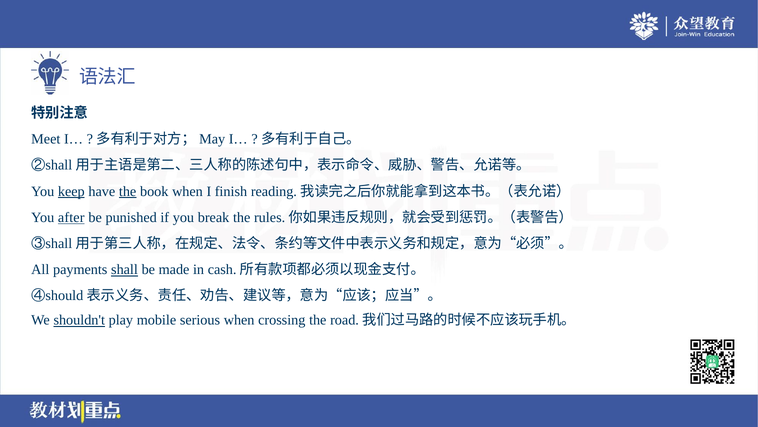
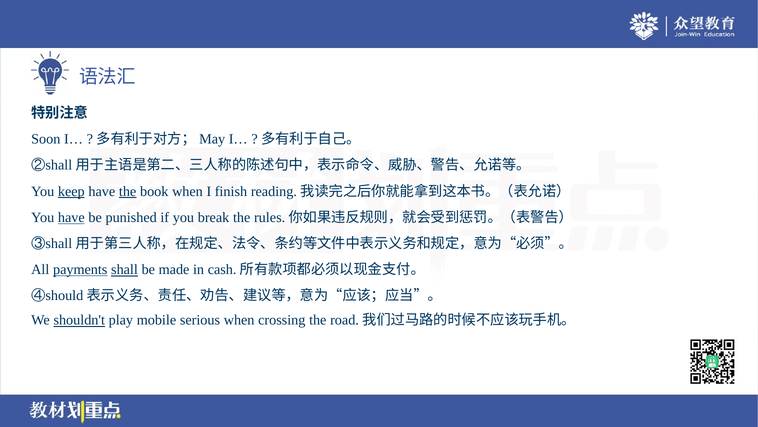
Meet: Meet -> Soon (46, 139)
You after: after -> have (71, 217)
payments underline: none -> present (80, 269)
